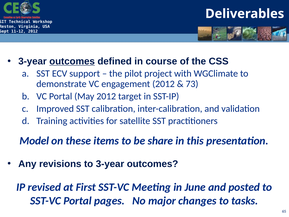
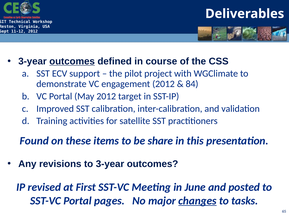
73: 73 -> 84 (192, 84)
Model: Model -> Found (34, 141)
changes underline: none -> present (197, 200)
